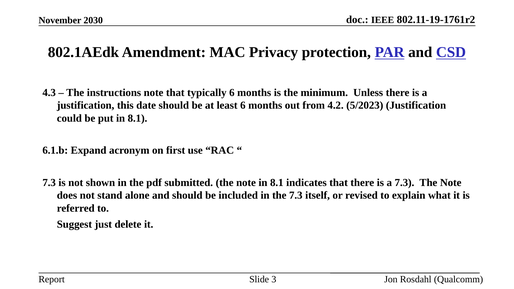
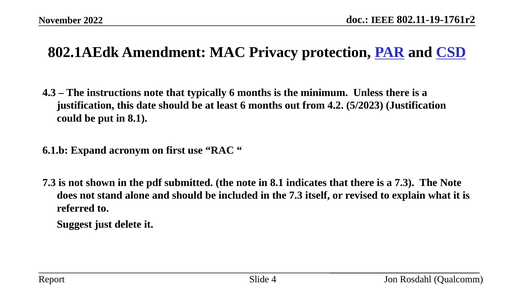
2030: 2030 -> 2022 (93, 20)
3: 3 -> 4 (274, 279)
